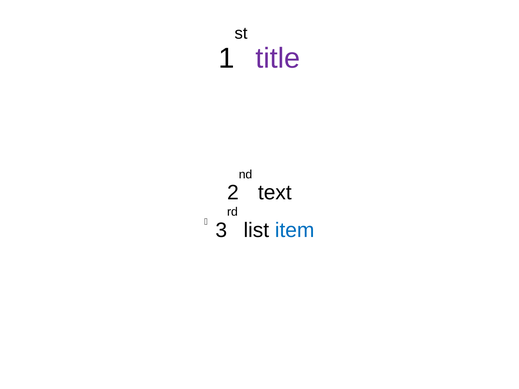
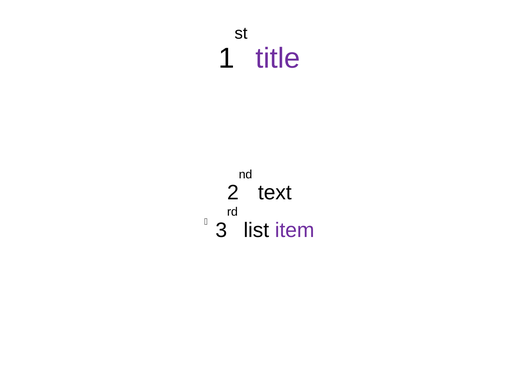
item colour: blue -> purple (295, 230)
